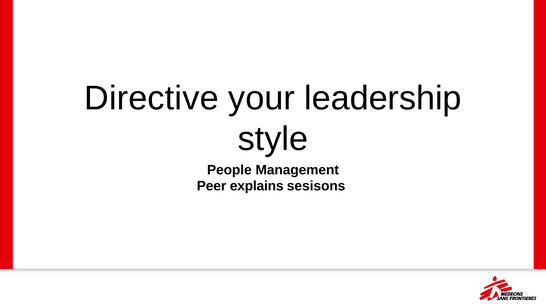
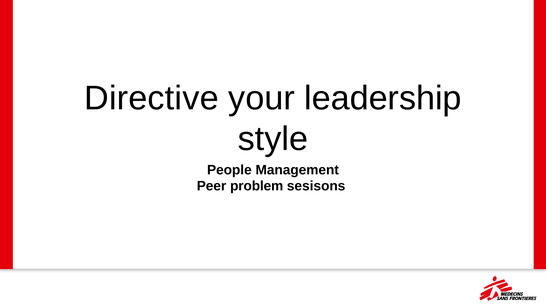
explains: explains -> problem (257, 186)
